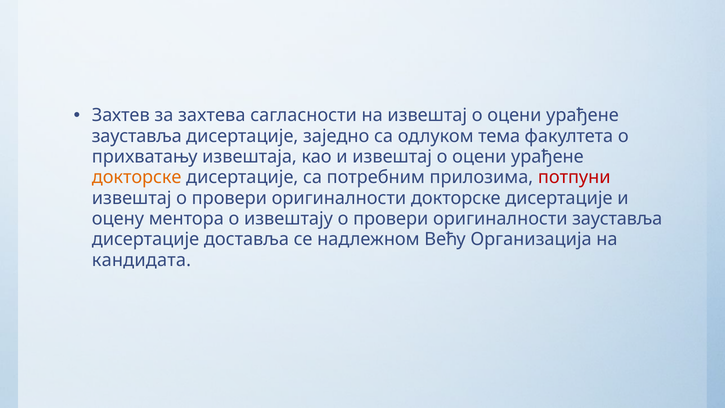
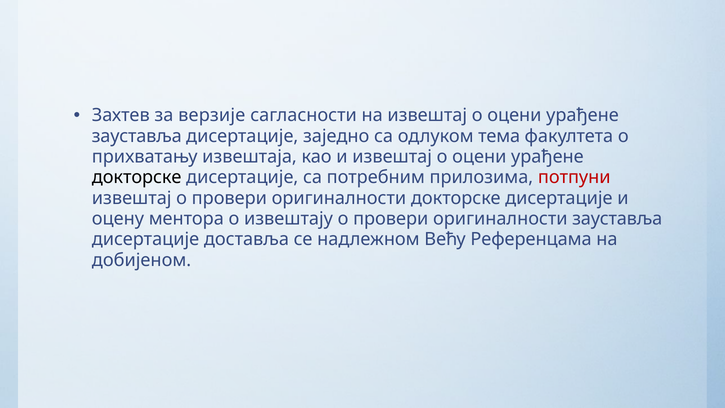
захтева: захтева -> верзије (212, 115)
докторске colour: orange -> black (137, 177)
Организација: Организација -> Референцама (531, 239)
кандидата: кандидата -> добијеном (142, 260)
